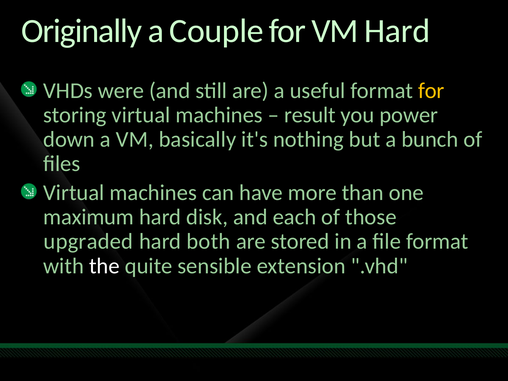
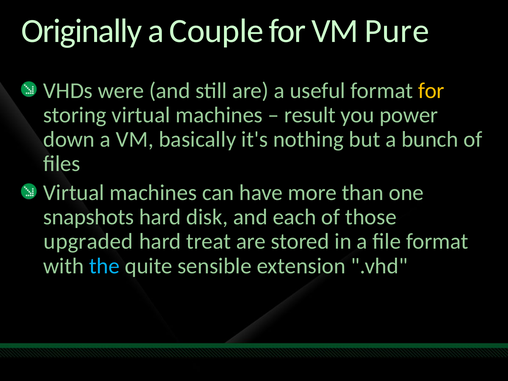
VM Hard: Hard -> Pure (397, 31)
maximum: maximum -> snapshots (89, 217)
both: both -> treat (209, 241)
the colour: white -> light blue (104, 266)
